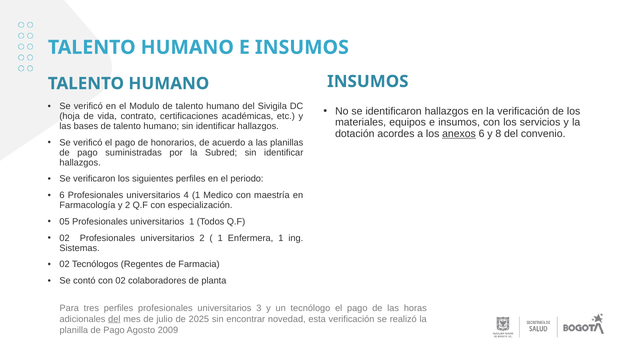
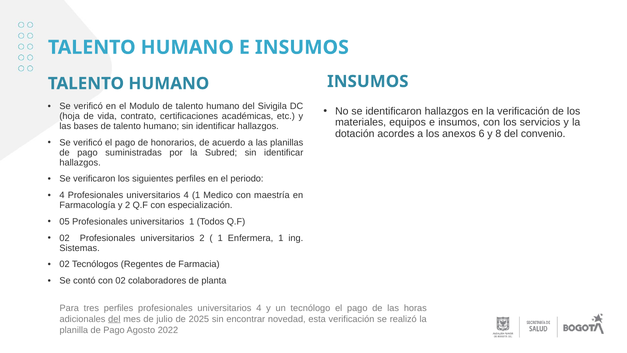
anexos underline: present -> none (459, 134)
6: 6 -> 4 (62, 195)
perfiles profesionales universitarios 3: 3 -> 4 (259, 308)
2009: 2009 -> 2022 (168, 330)
